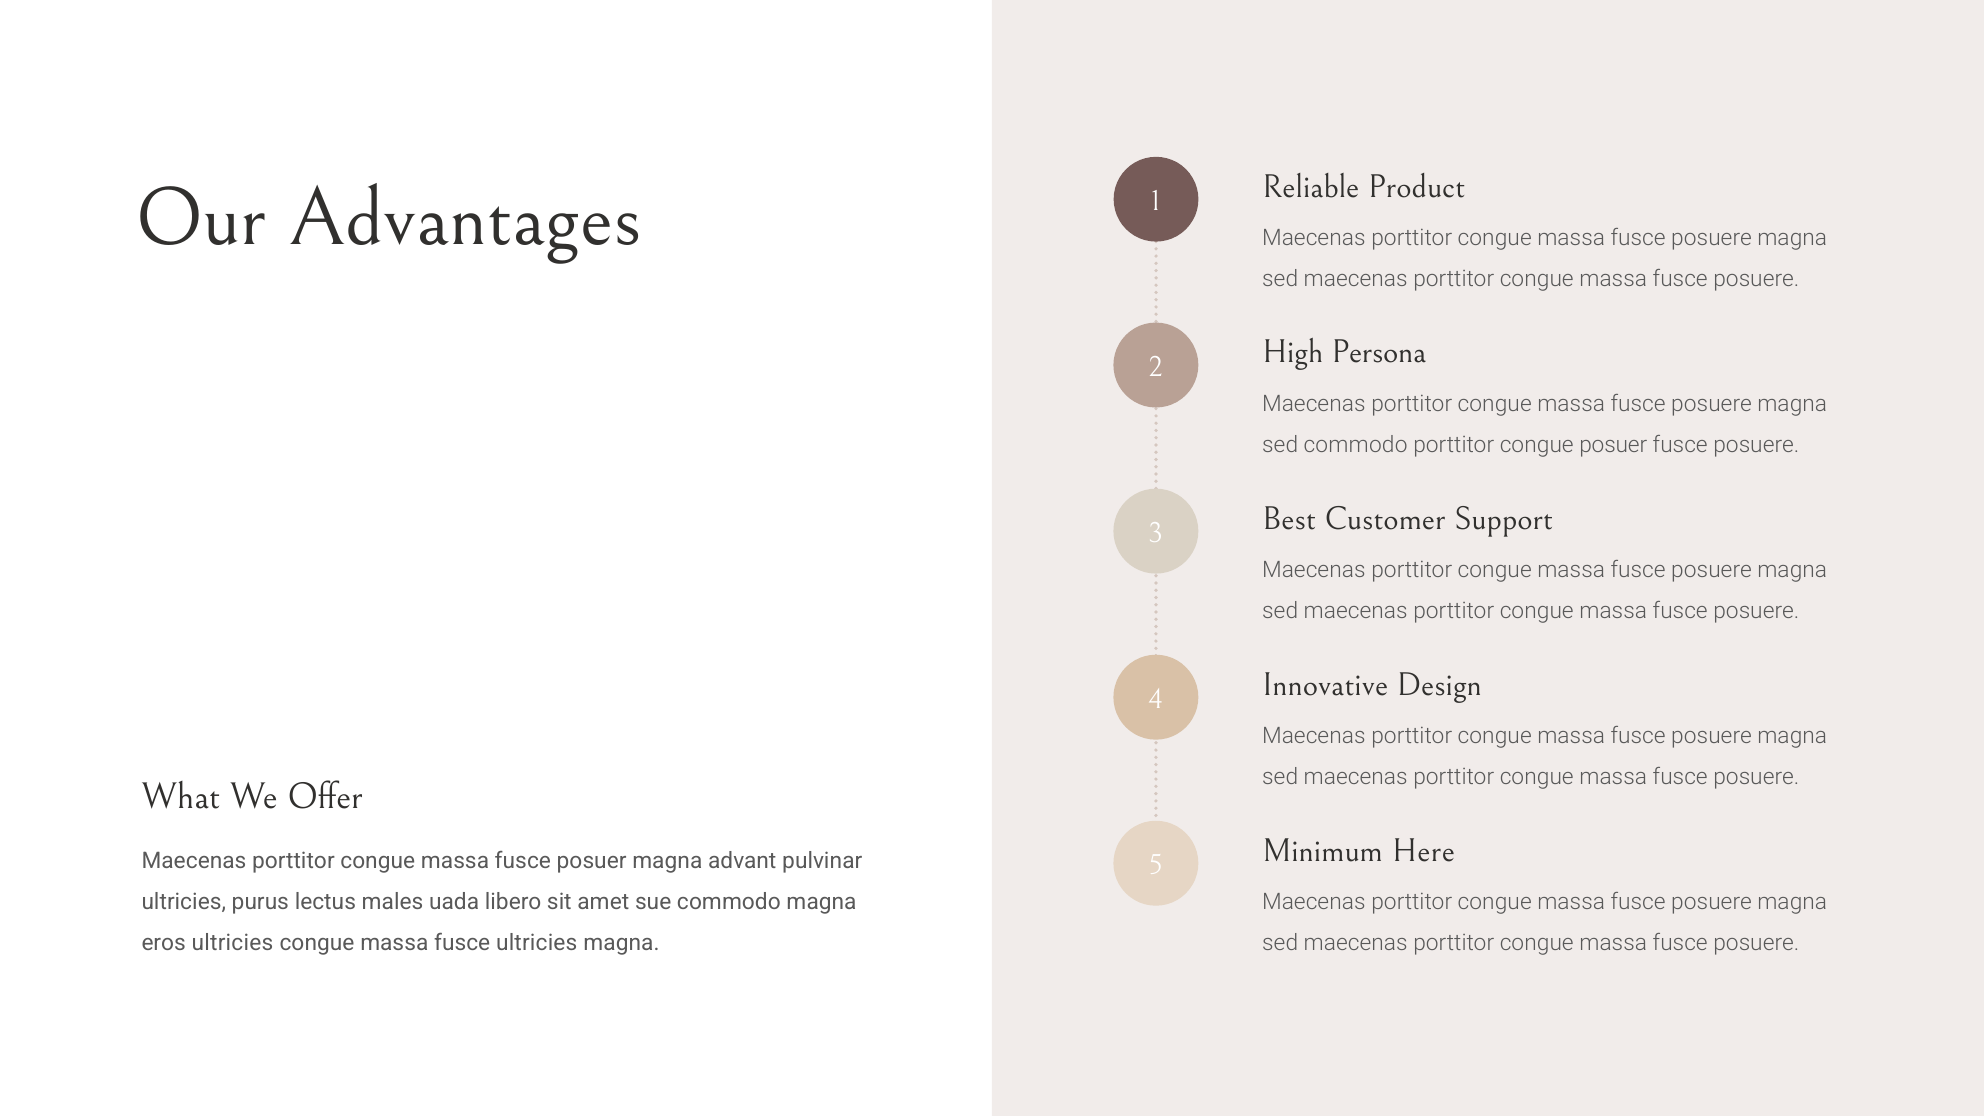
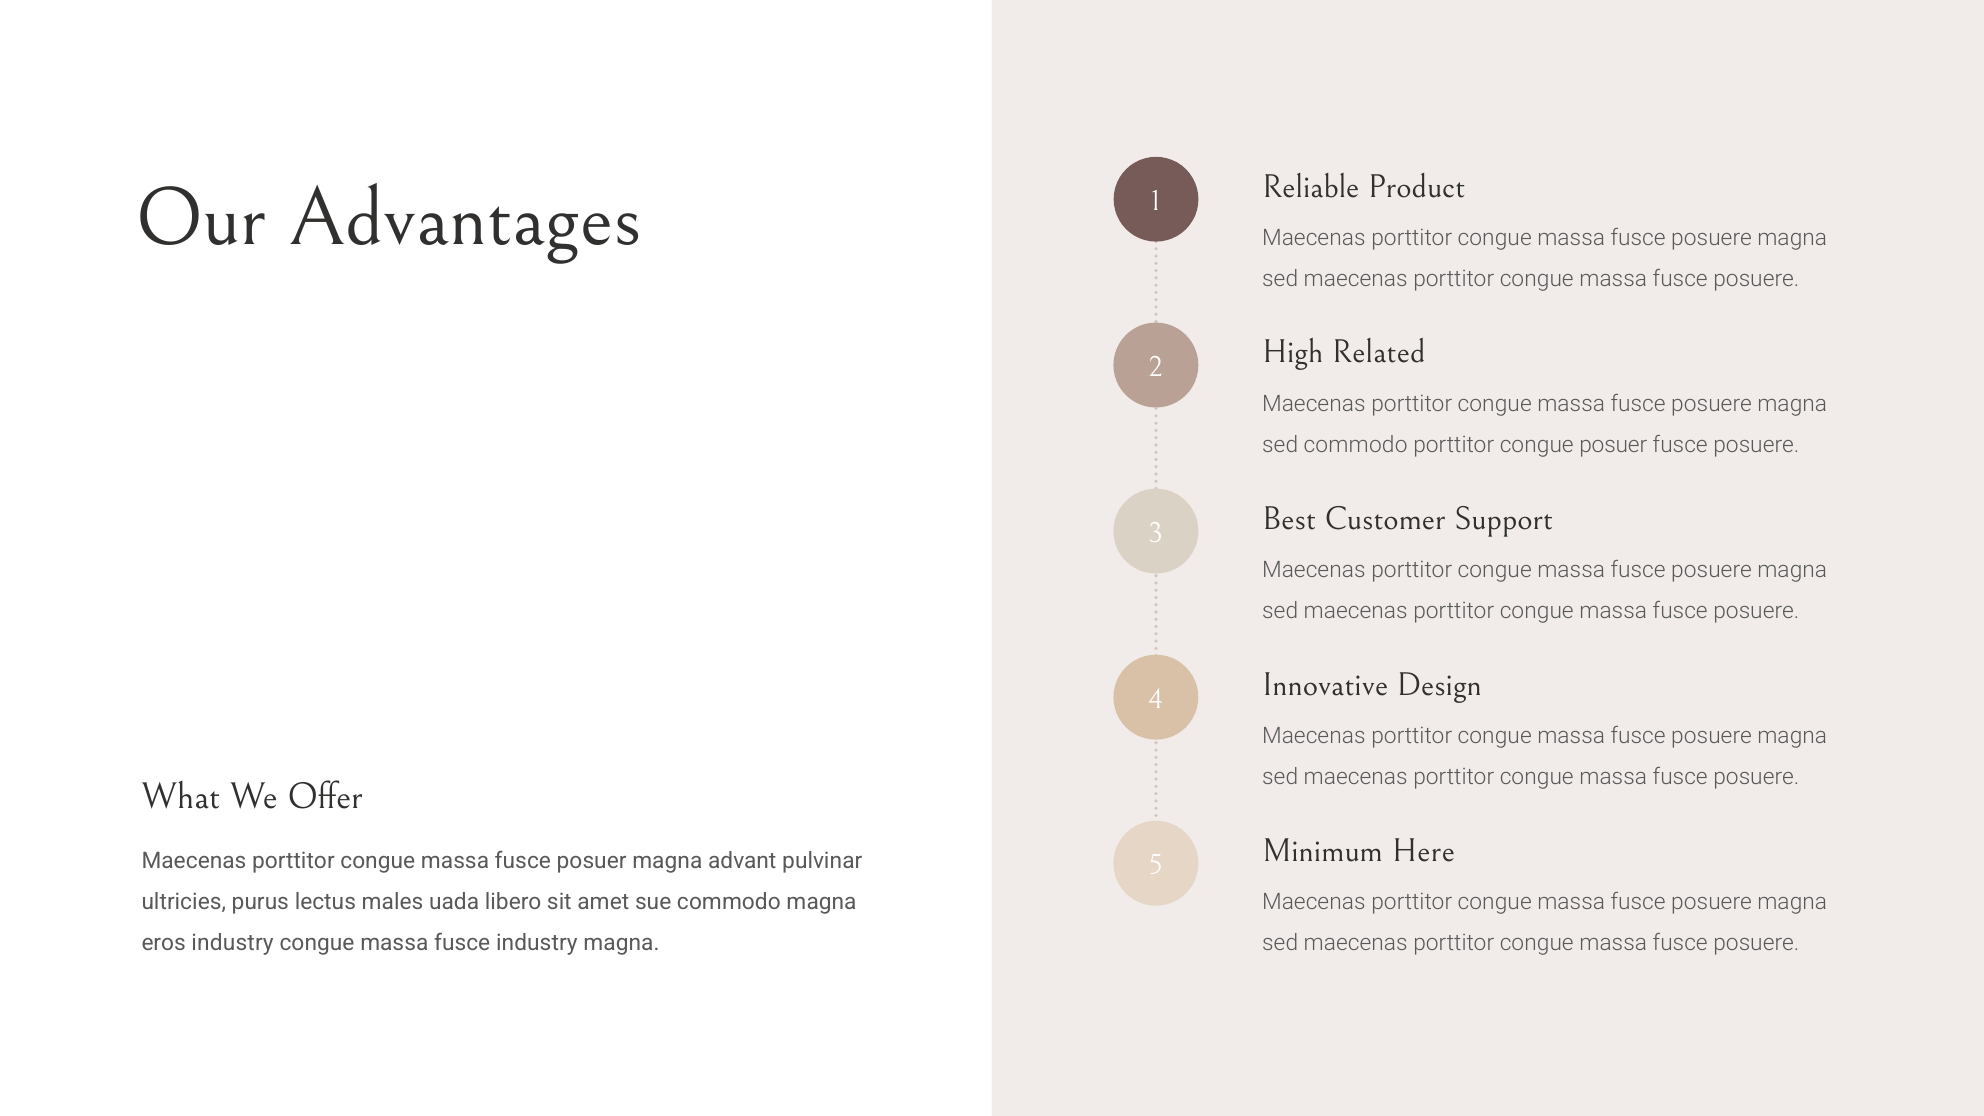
Persona: Persona -> Related (1379, 352)
eros ultricies: ultricies -> industry (233, 943)
fusce ultricies: ultricies -> industry (537, 943)
